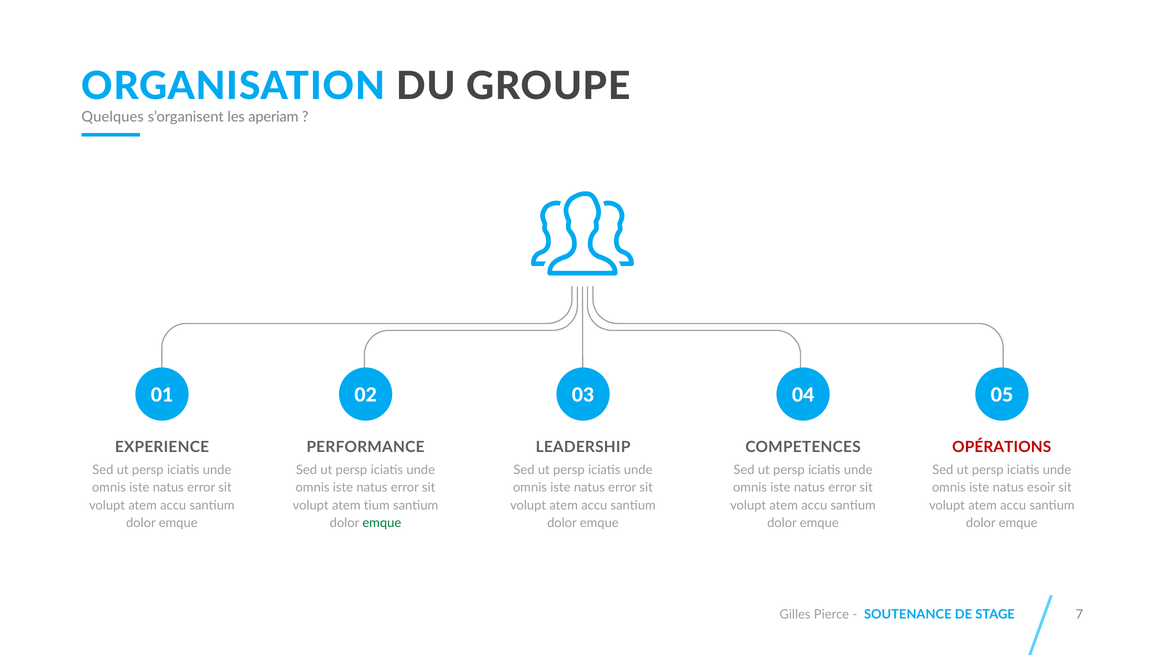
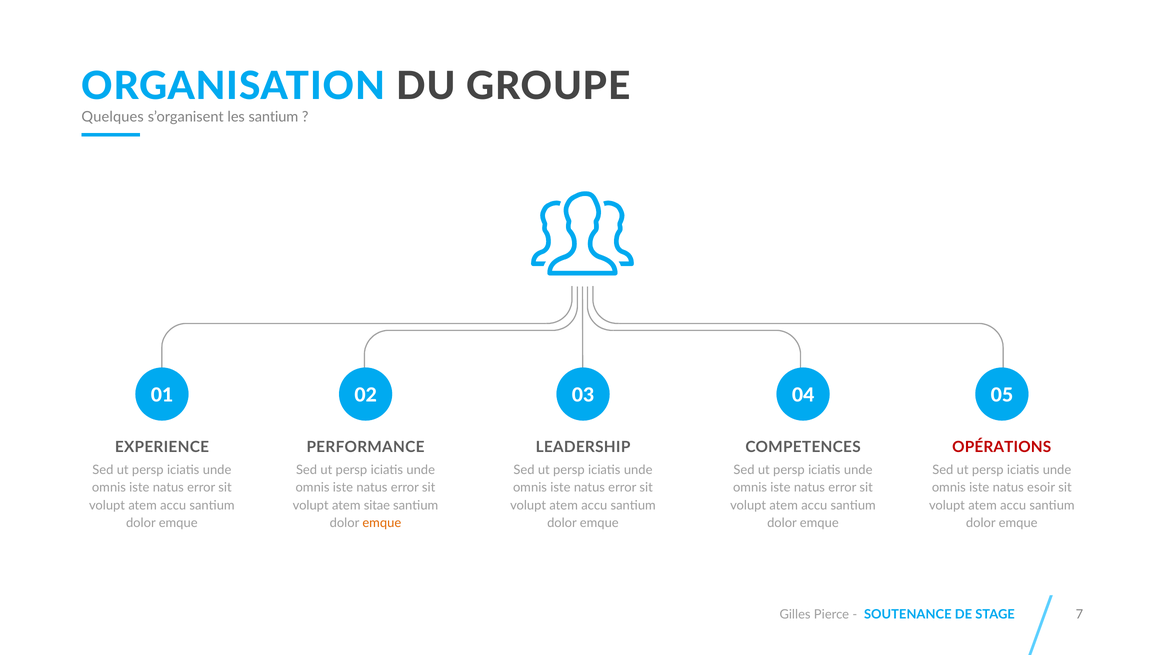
les aperiam: aperiam -> santium (273, 117)
tium: tium -> sitae (377, 506)
emque colour: green -> orange (382, 523)
